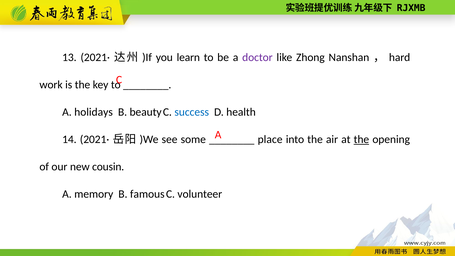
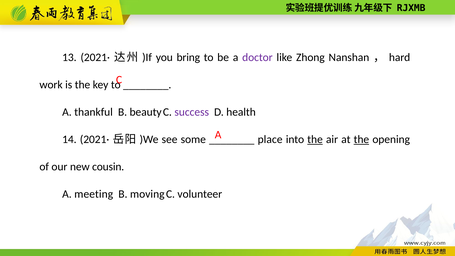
learn: learn -> bring (188, 58)
holidays: holidays -> thankful (94, 112)
success colour: blue -> purple (192, 112)
the underline: none -> present (315, 139)
memory: memory -> meeting (94, 194)
famous: famous -> moving (147, 194)
